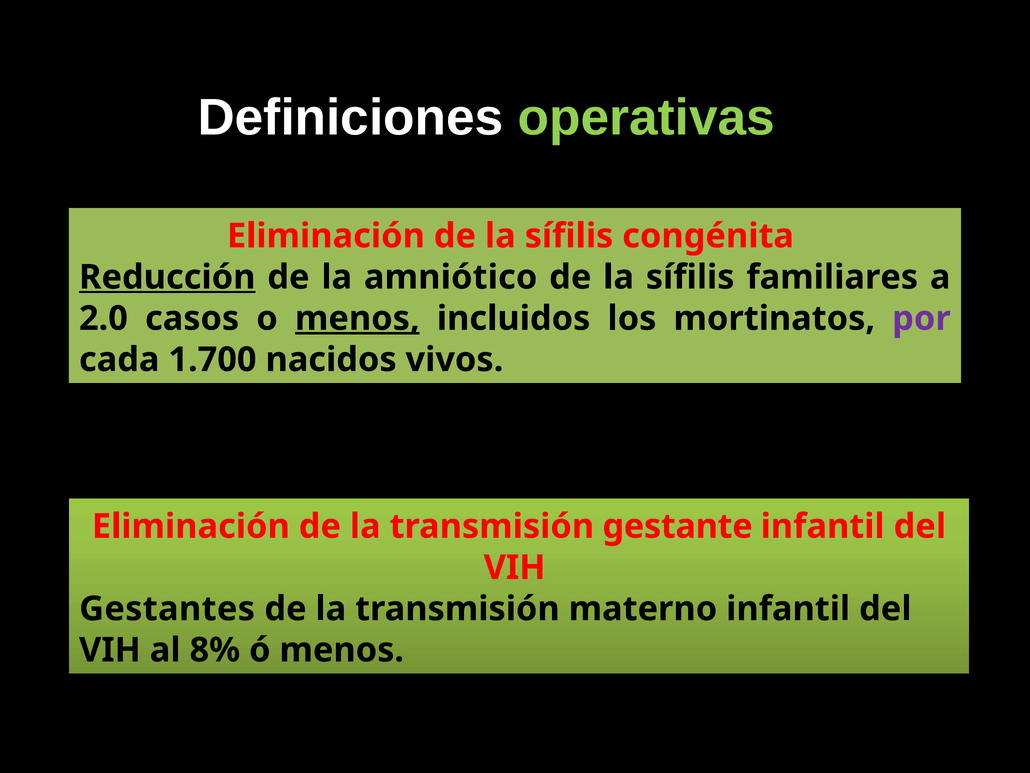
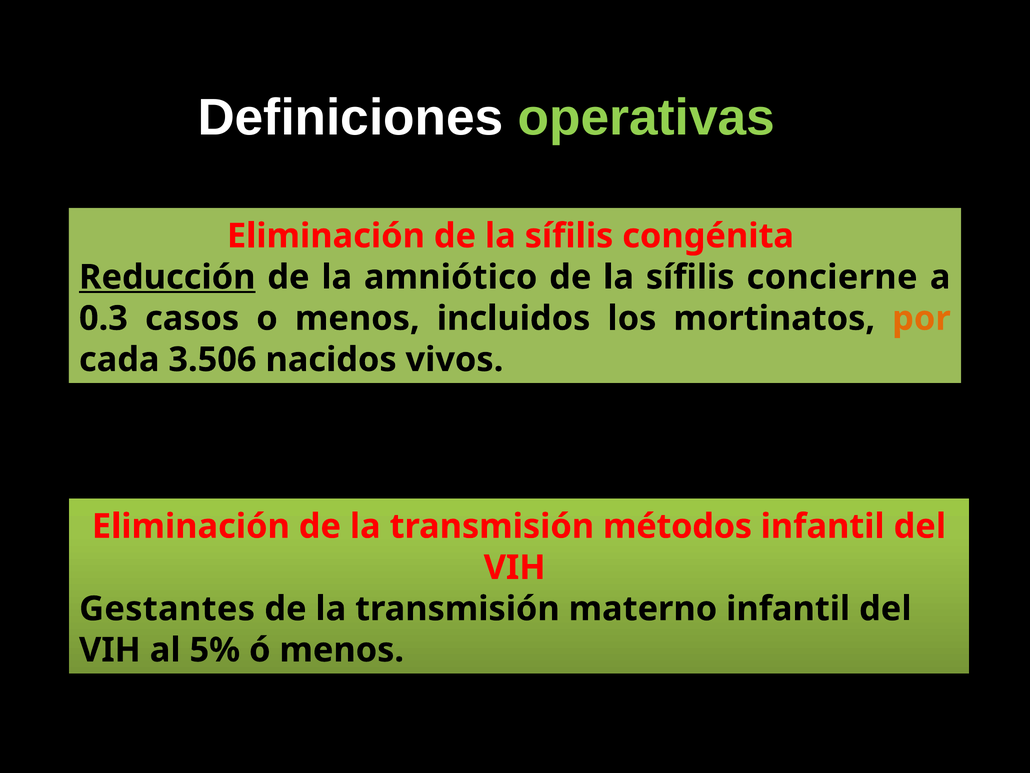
familiares: familiares -> concierne (832, 277)
2.0: 2.0 -> 0.3 (103, 318)
menos underline: present -> none (357, 318)
por colour: purple -> orange (921, 318)
1.700: 1.700 -> 3.506 (212, 359)
gestante: gestante -> métodos (678, 526)
8%: 8% -> 5% (215, 650)
